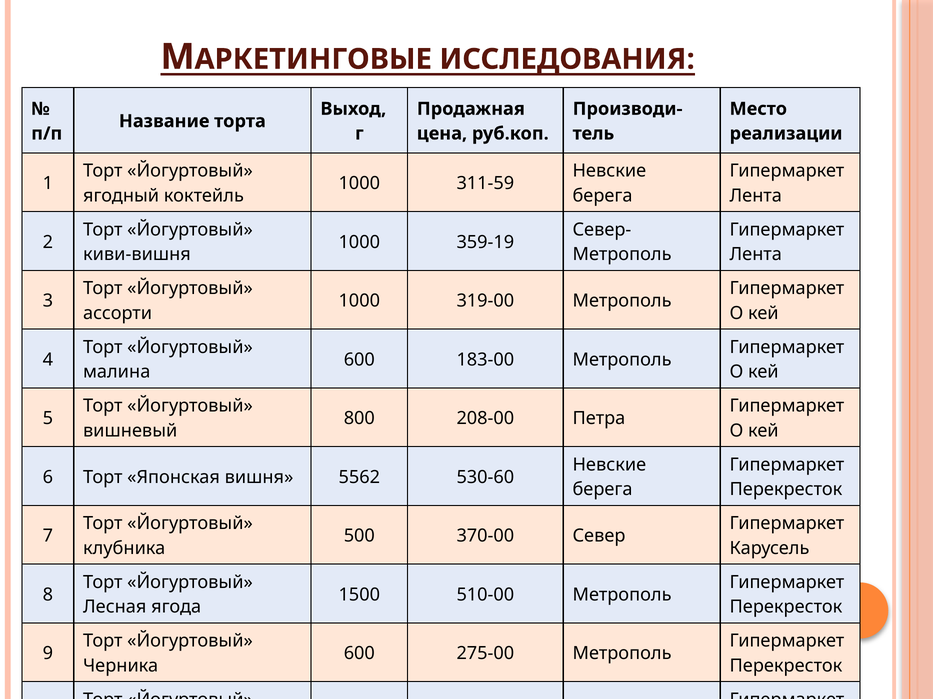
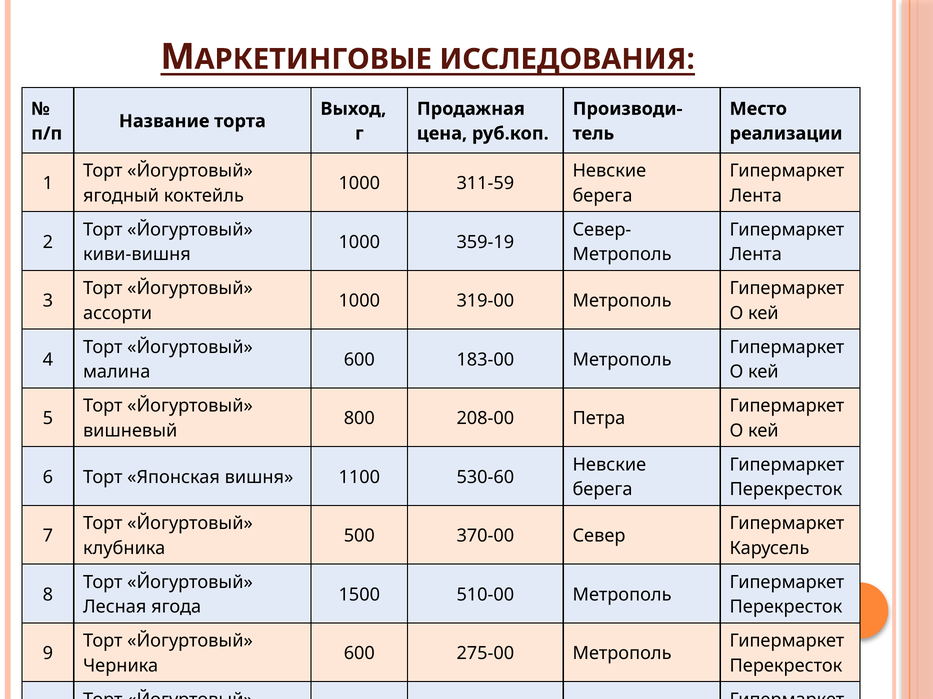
5562: 5562 -> 1100 (359, 478)
